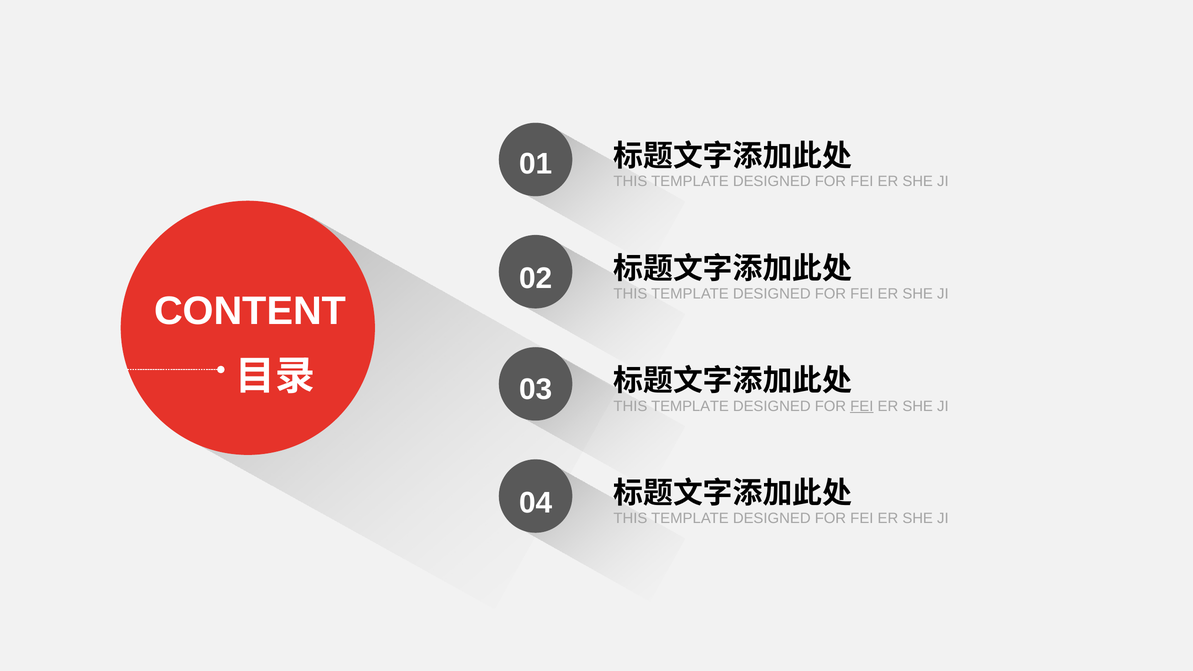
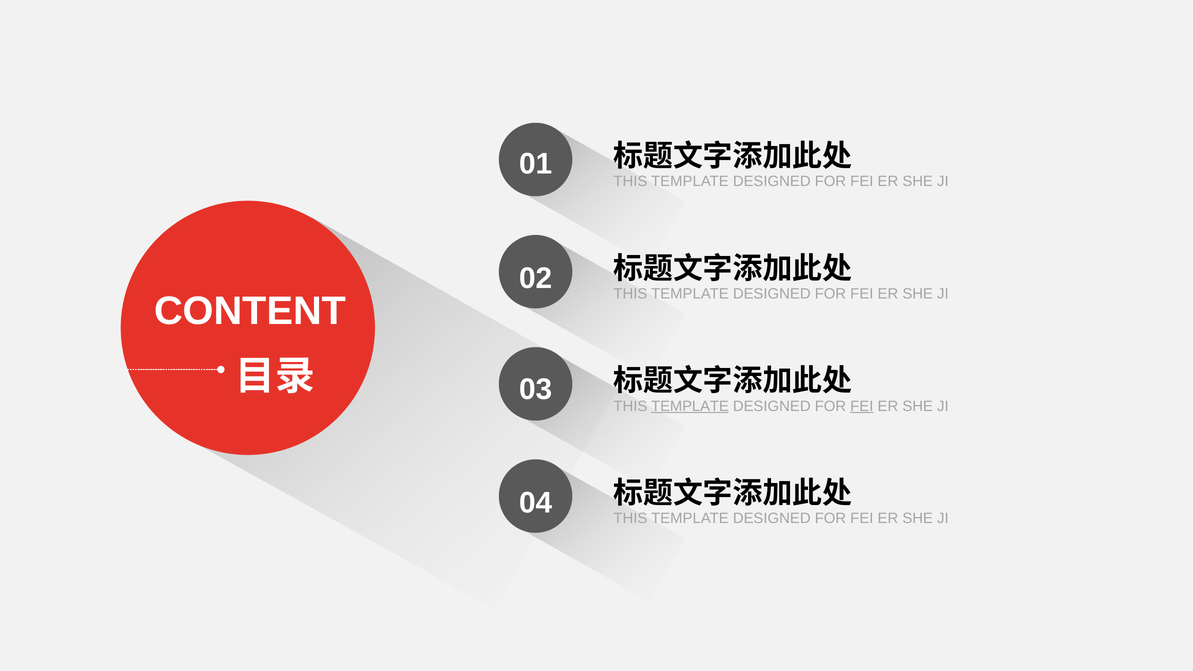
TEMPLATE underline: none -> present (690, 406)
